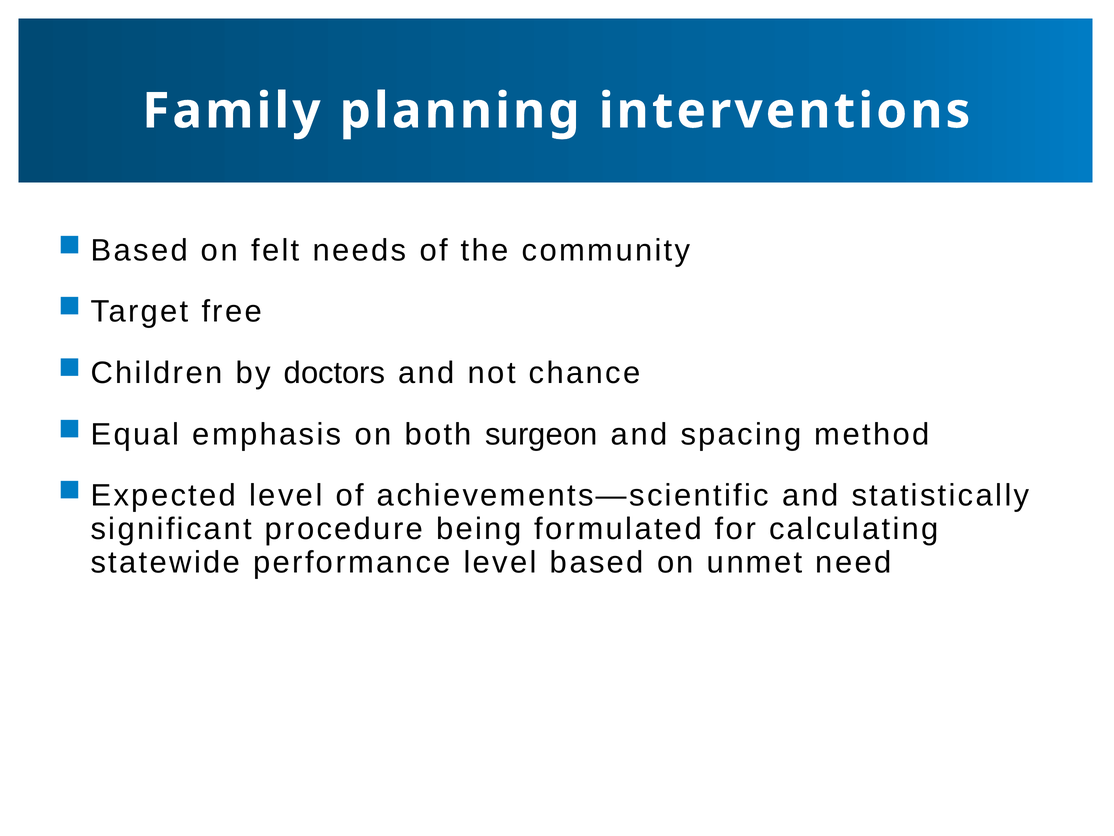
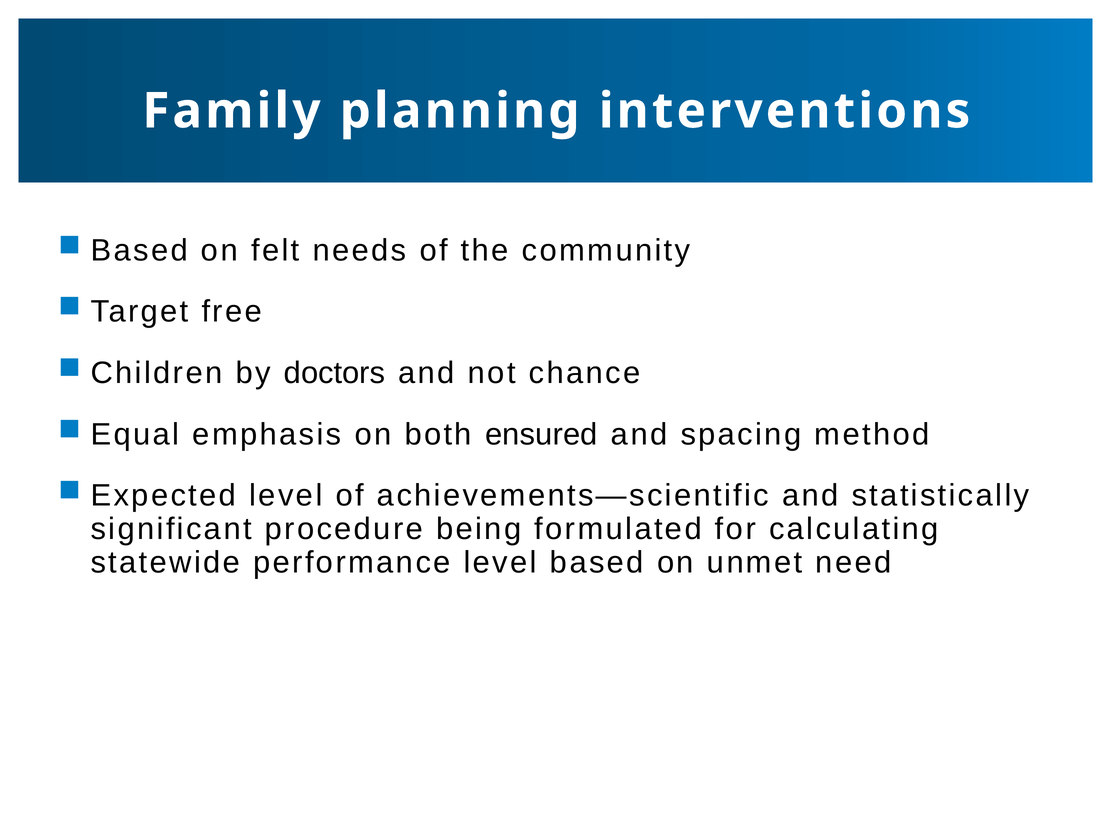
surgeon: surgeon -> ensured (541, 434)
